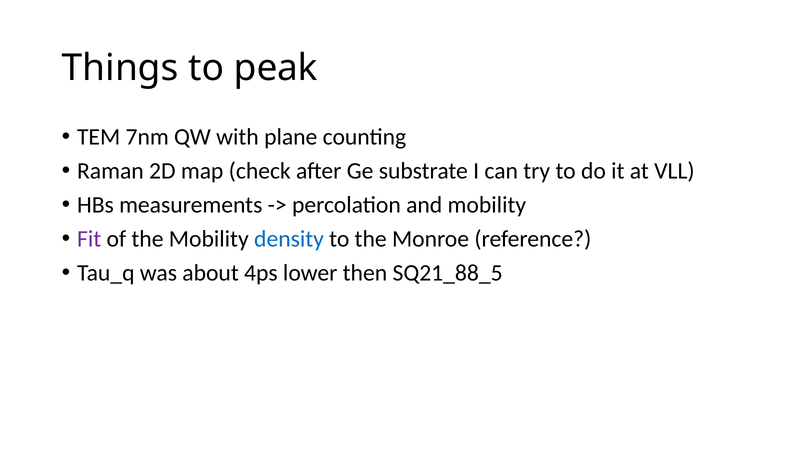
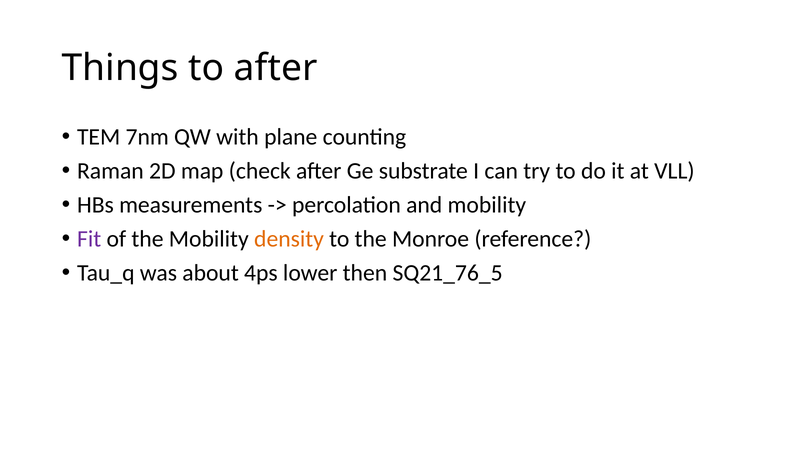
to peak: peak -> after (276, 68)
density colour: blue -> orange (289, 239)
SQ21_88_5: SQ21_88_5 -> SQ21_76_5 (448, 273)
